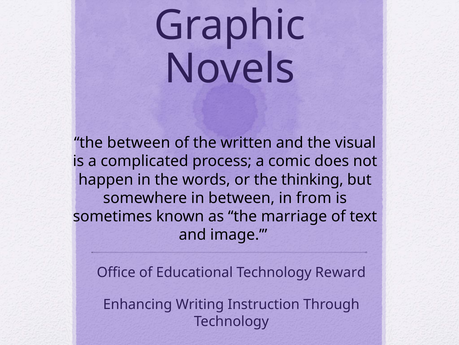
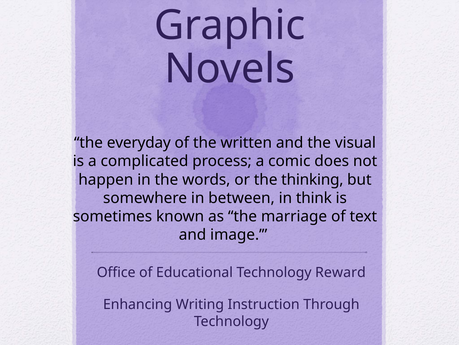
the between: between -> everyday (139, 143)
from: from -> think (314, 198)
